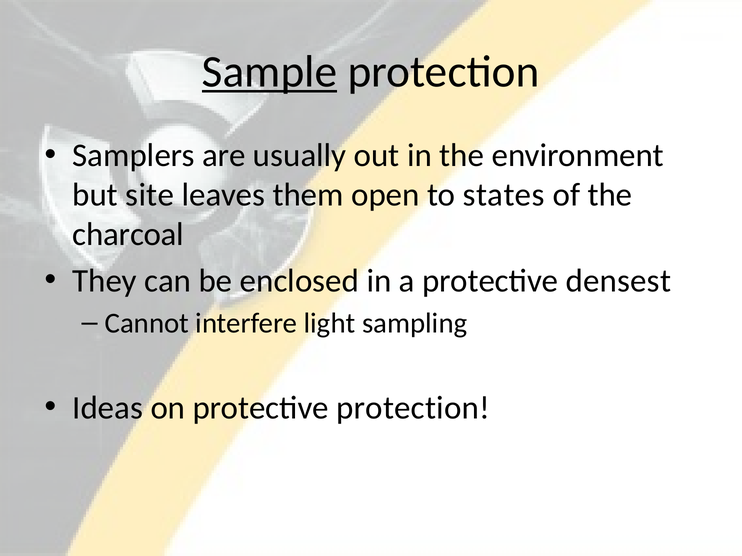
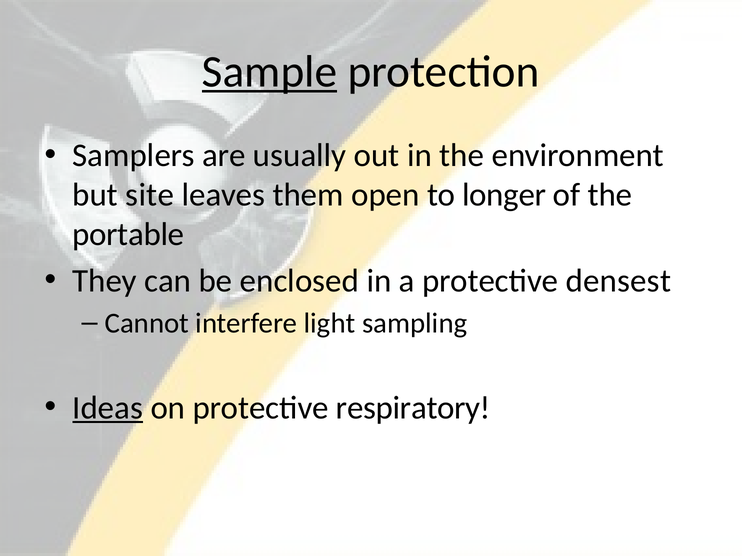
states: states -> longer (504, 195)
charcoal: charcoal -> portable (128, 235)
Ideas underline: none -> present (108, 408)
protective protection: protection -> respiratory (413, 408)
